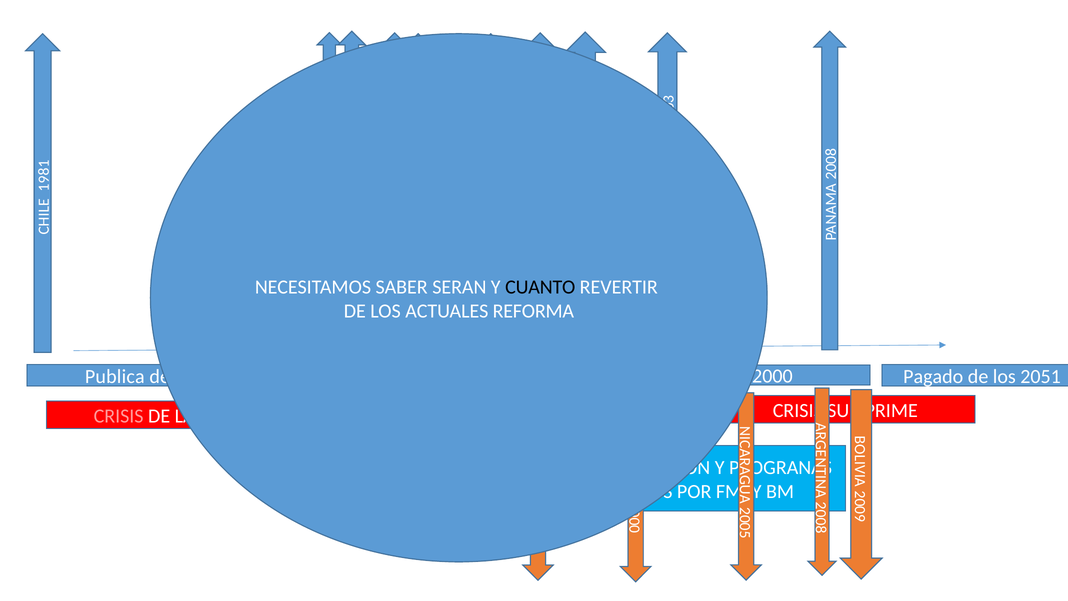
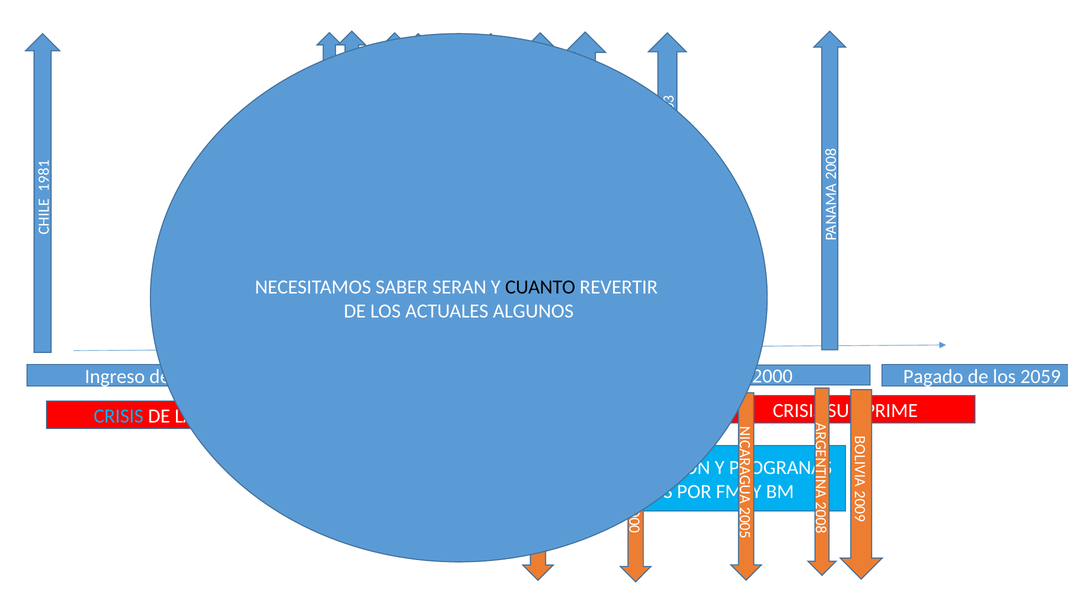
REFORMA: REFORMA -> ALGUNOS (533, 311)
Publica: Publica -> Ingreso (115, 376)
2051: 2051 -> 2059 (1041, 376)
CRISIS colour: pink -> light blue (119, 416)
